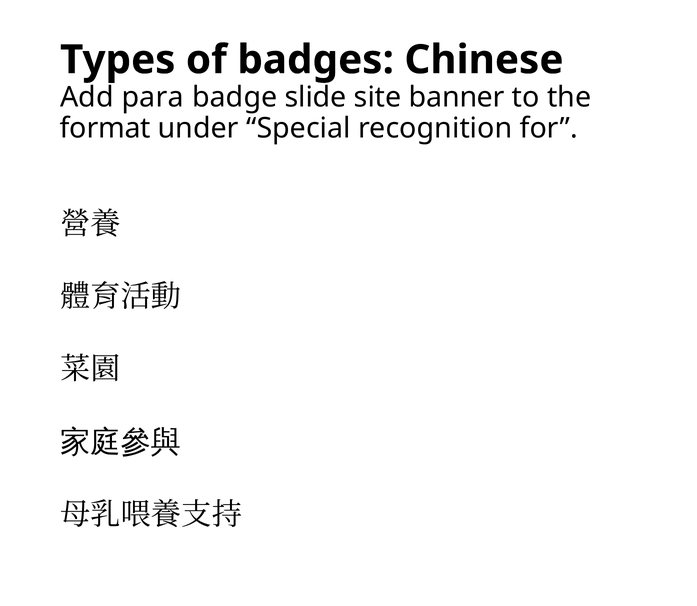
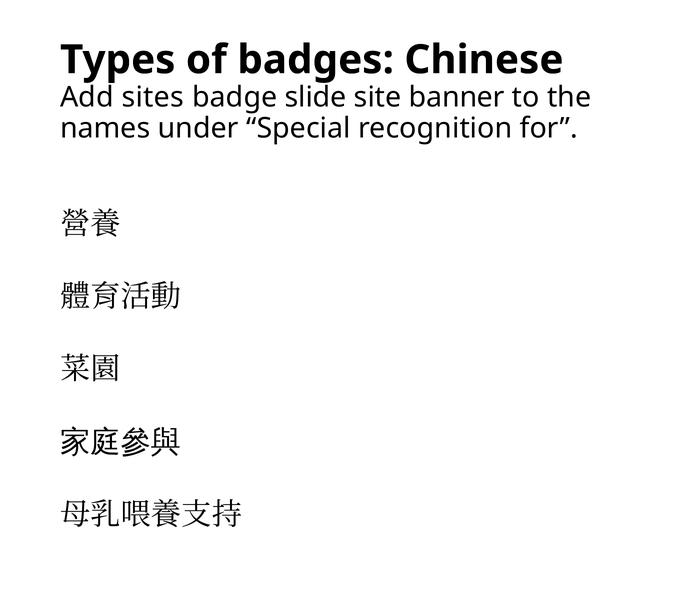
para: para -> sites (153, 97)
format: format -> names (105, 128)
